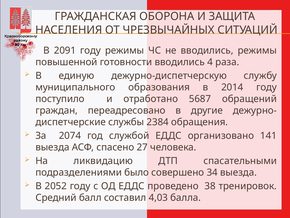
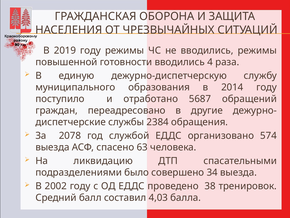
2091: 2091 -> 2019 (65, 50)
2074: 2074 -> 2078 (70, 135)
141: 141 -> 574 (268, 135)
27: 27 -> 63 (142, 147)
2052: 2052 -> 2002 (56, 186)
